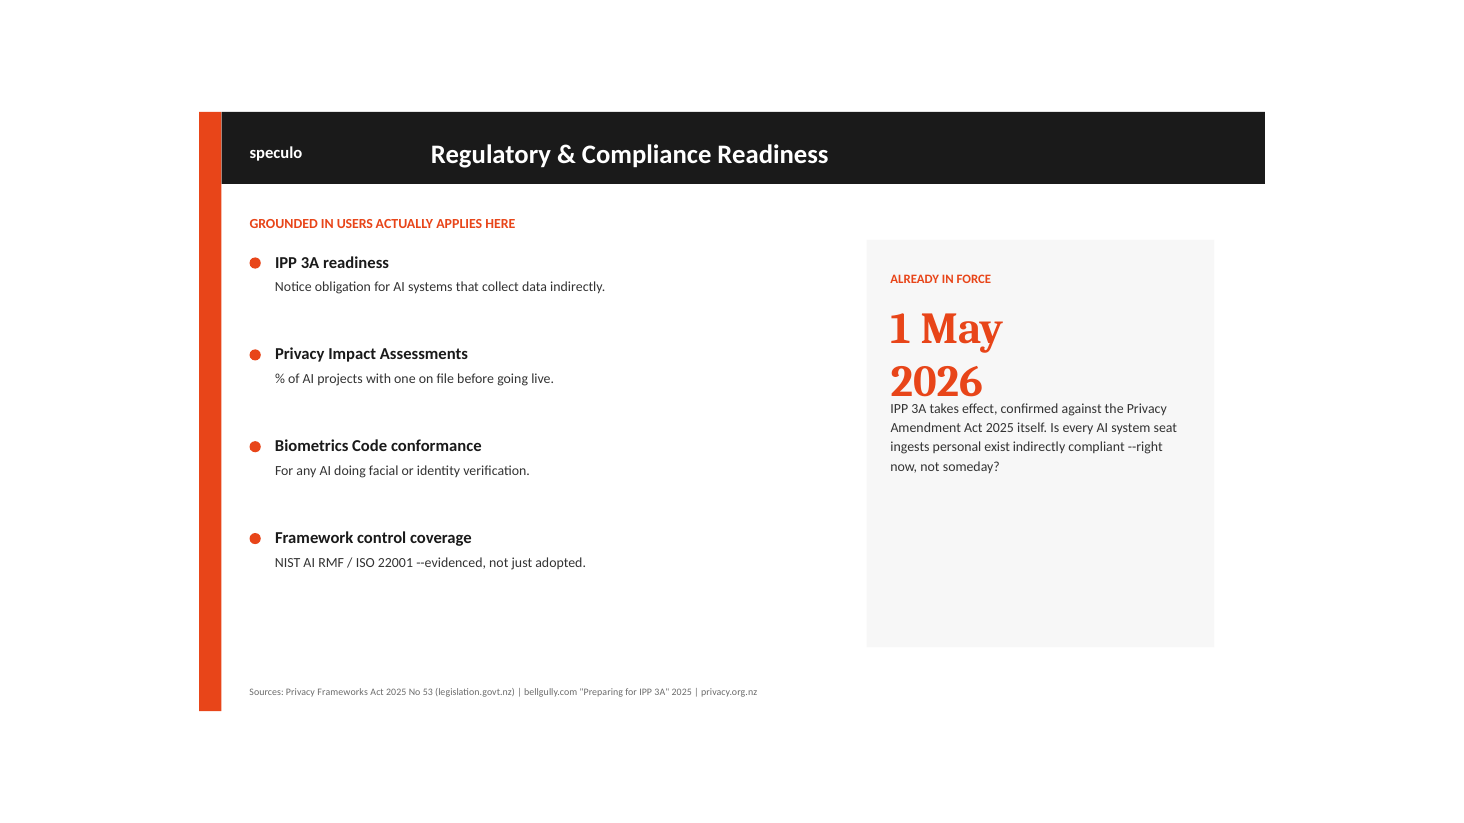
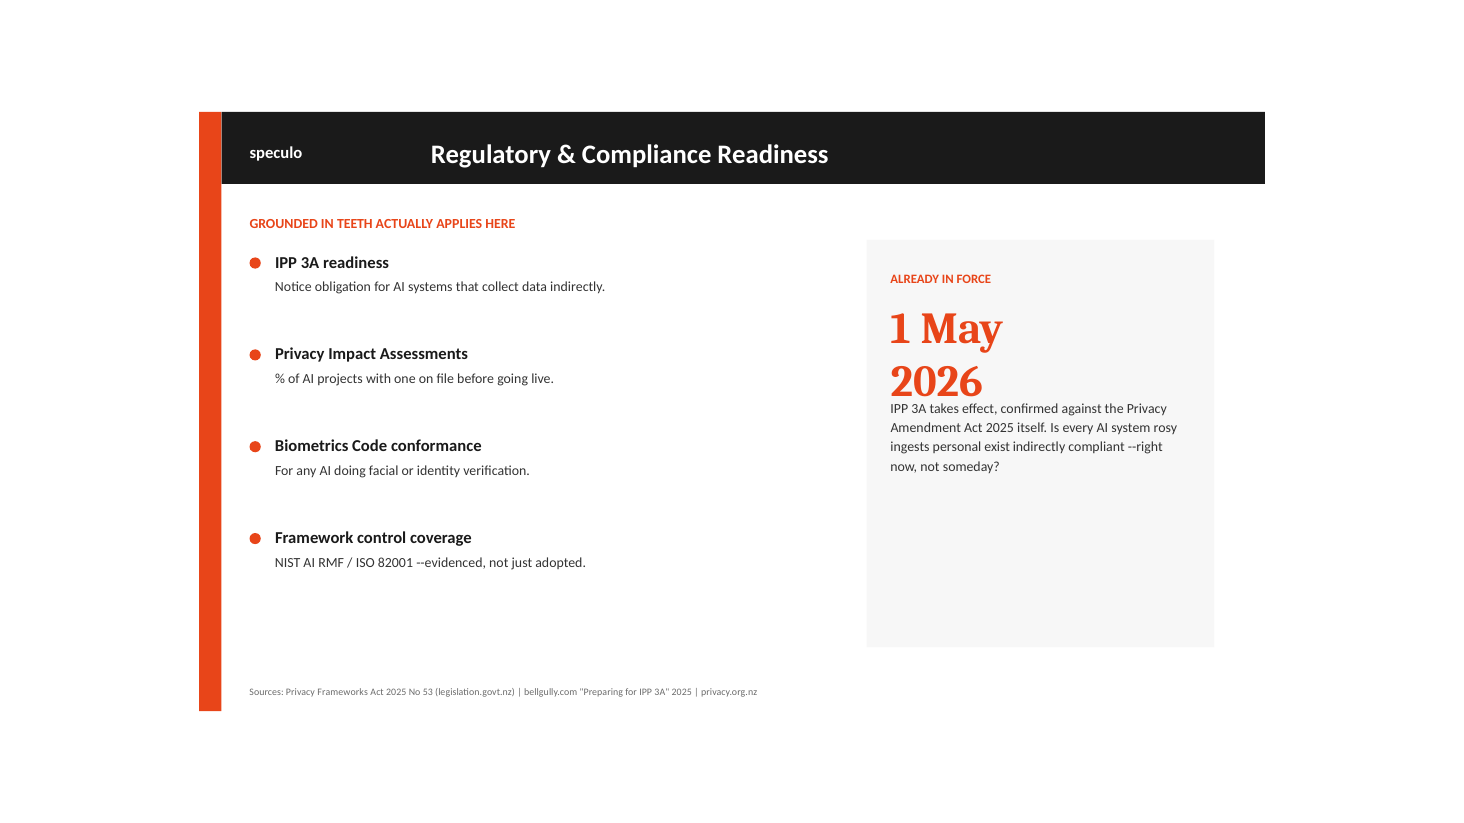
USERS: USERS -> TEETH (355, 224)
seat: seat -> rosy (1165, 428)
22001: 22001 -> 82001 (395, 563)
